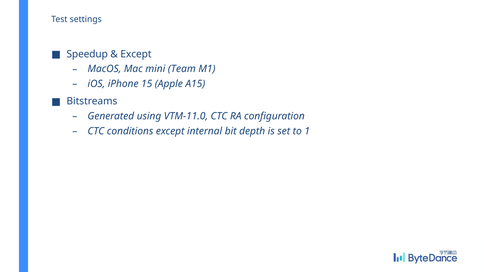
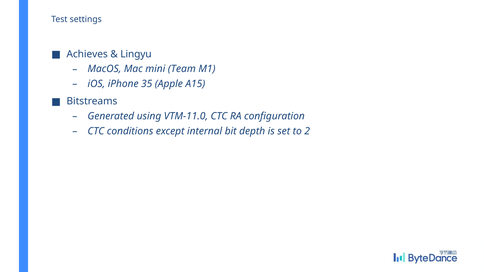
Speedup: Speedup -> Achieves (87, 54)
Except: Except -> Lingyu (136, 54)
15: 15 -> 35 (147, 84)
1: 1 -> 2 (307, 131)
